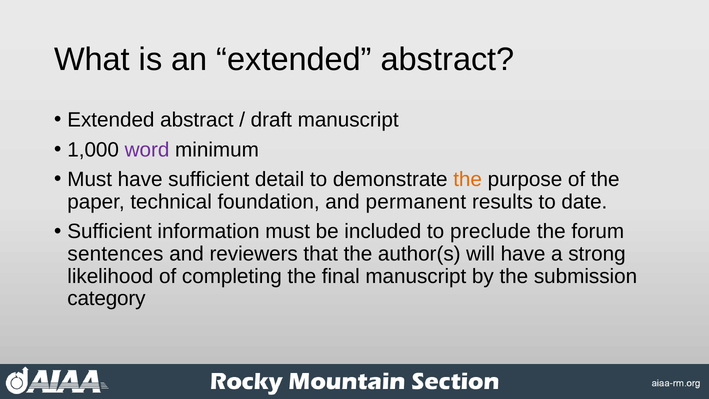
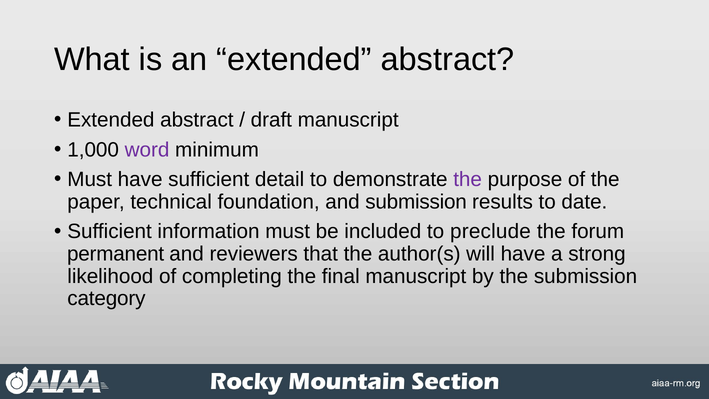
the colour: orange -> purple (468, 179)
and permanent: permanent -> submission (416, 202)
sentences: sentences -> permanent (116, 254)
